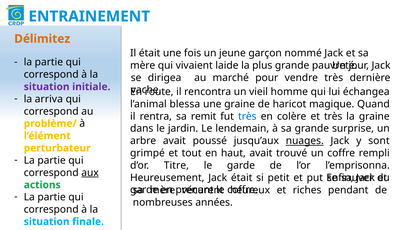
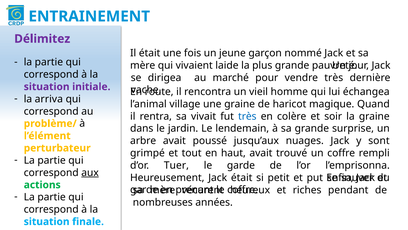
Délimitez colour: orange -> purple (42, 39)
blessa: blessa -> village (185, 104)
remit: remit -> vivait (204, 116)
et très: très -> soir (333, 116)
nuages underline: present -> none (305, 141)
Titre: Titre -> Tuer (176, 165)
